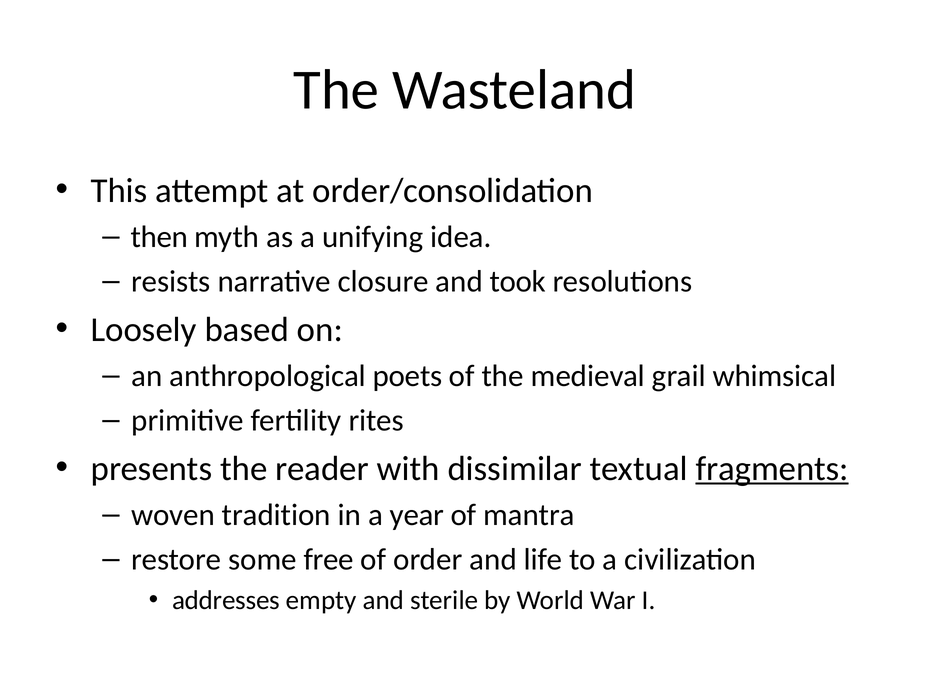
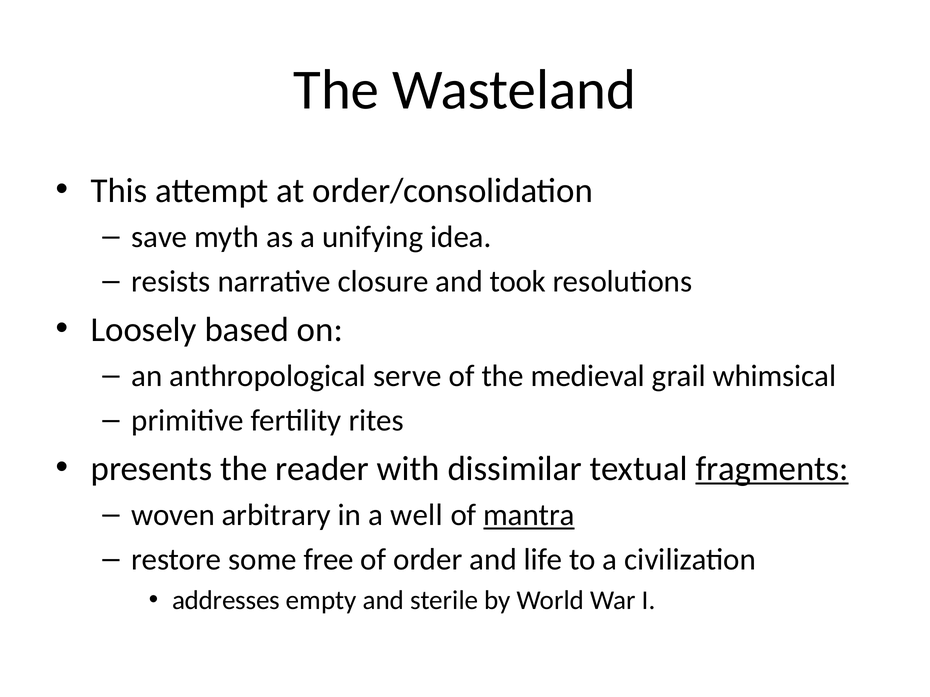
then: then -> save (159, 237)
poets: poets -> serve (407, 376)
tradition: tradition -> arbitrary (276, 515)
year: year -> well (417, 515)
mantra underline: none -> present (529, 515)
